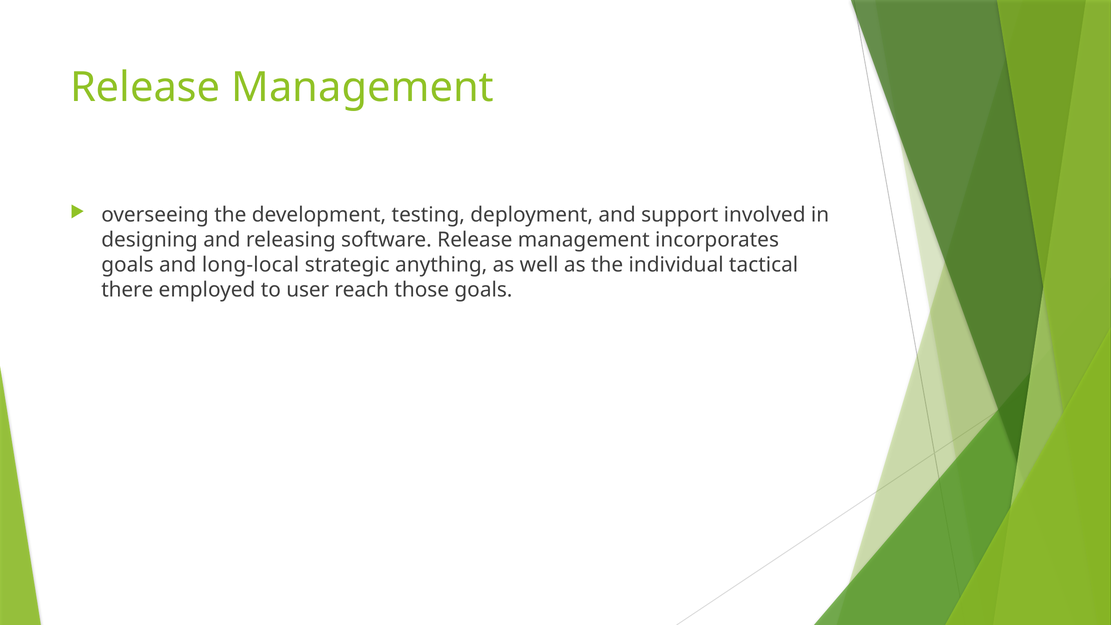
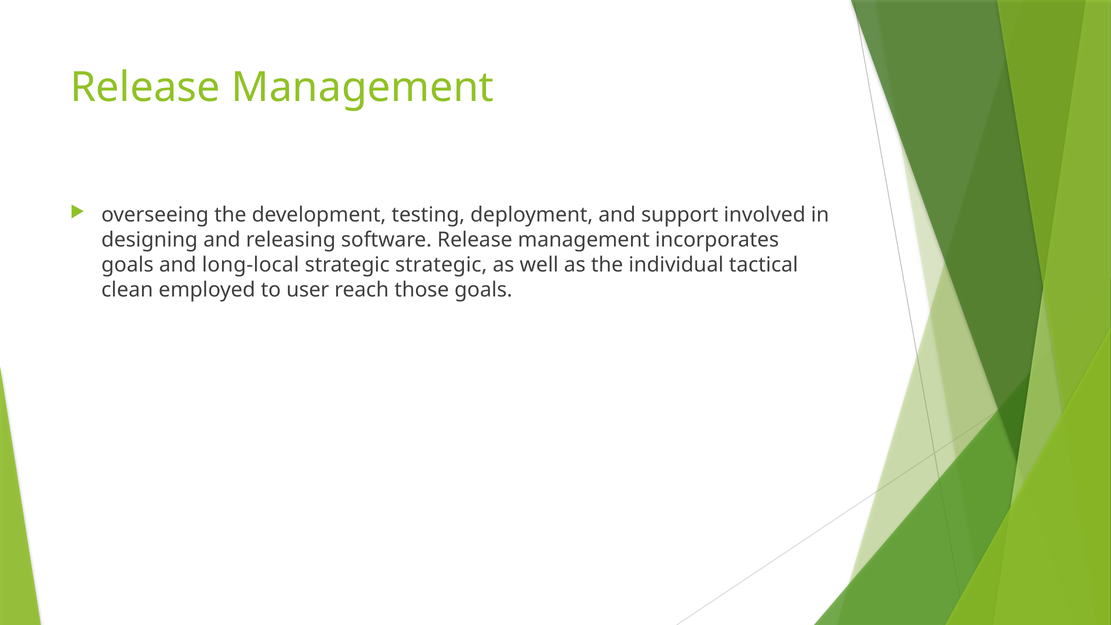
strategic anything: anything -> strategic (441, 265)
there: there -> clean (127, 290)
